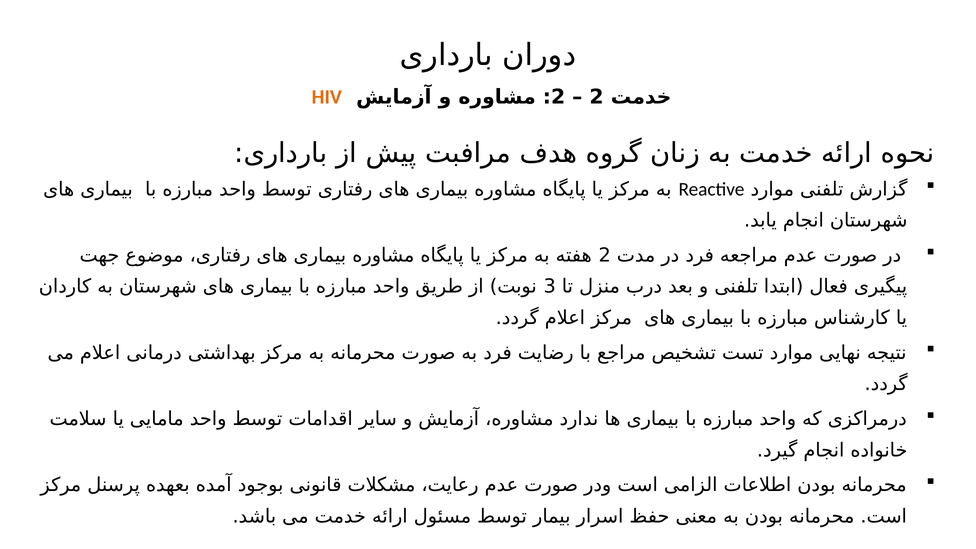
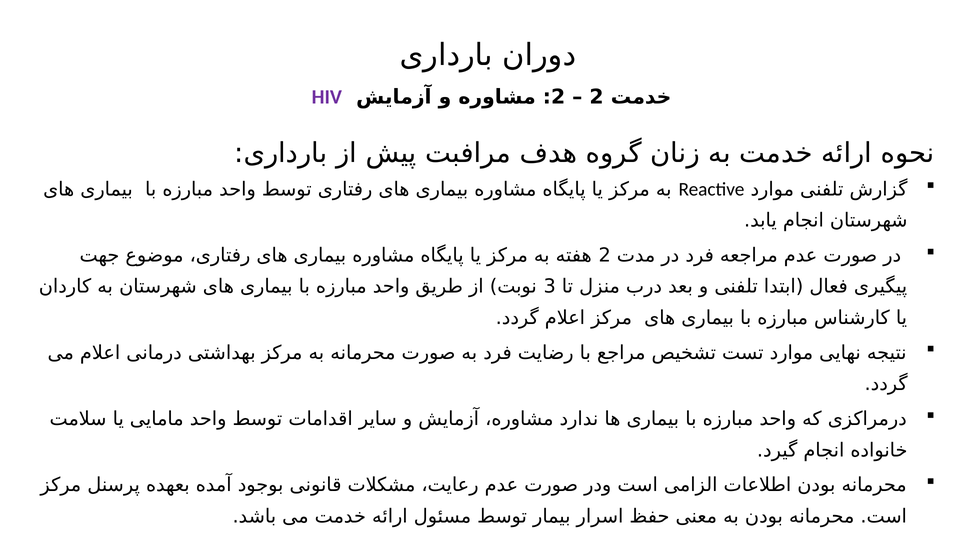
HIV colour: orange -> purple (327, 97)
